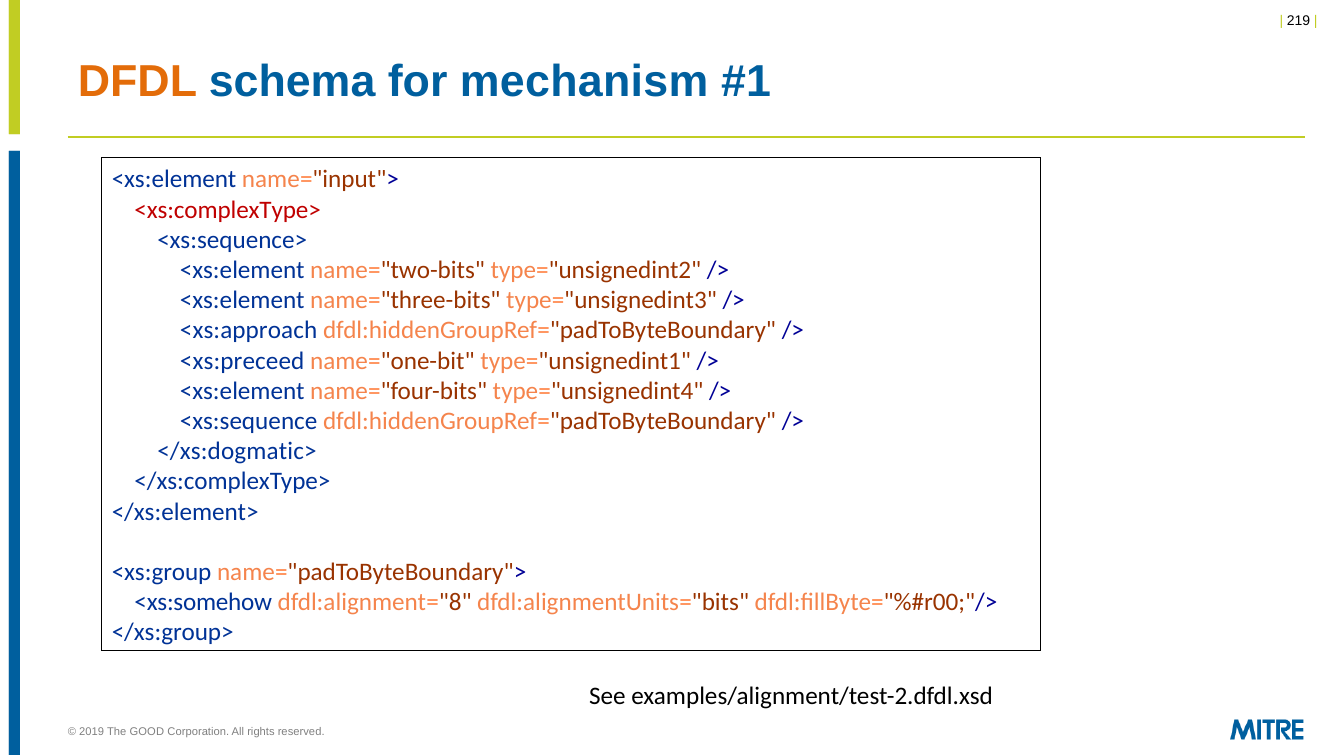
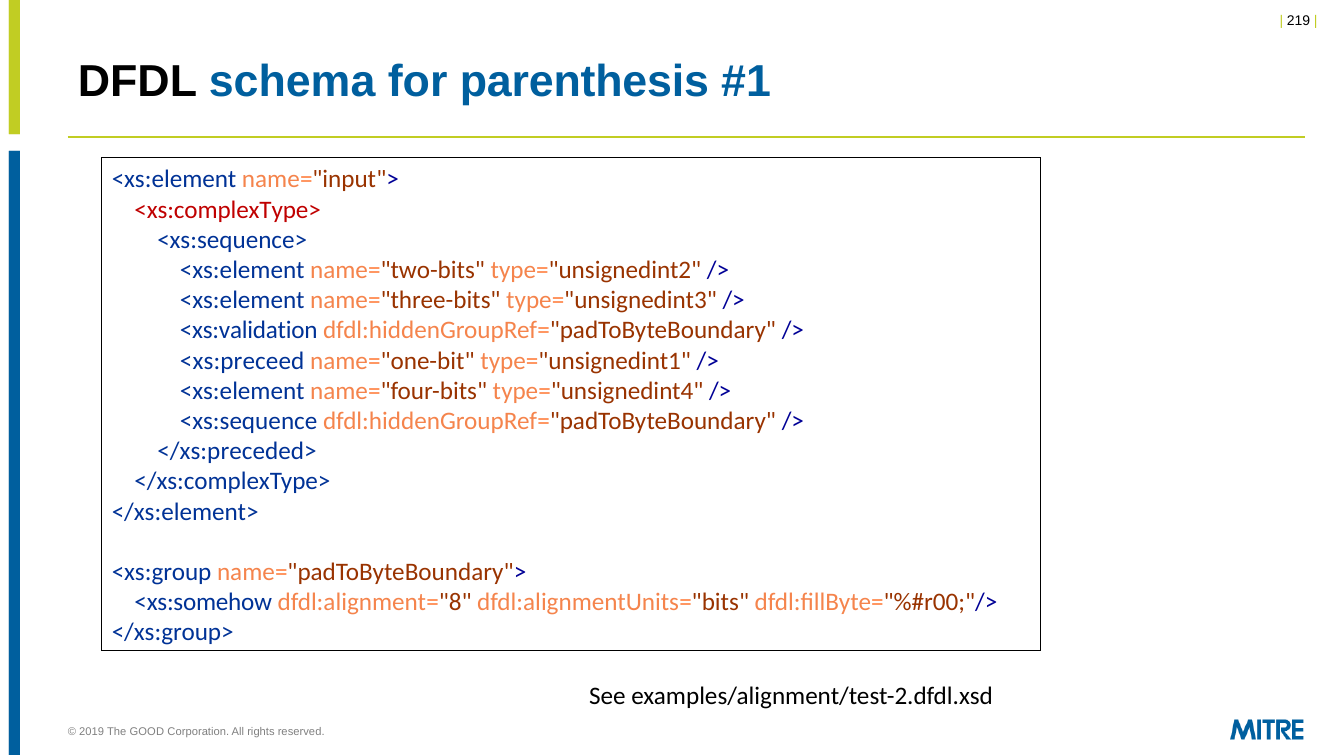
DFDL colour: orange -> black (137, 81)
mechanism: mechanism -> parenthesis (584, 81)
<xs:approach: <xs:approach -> <xs:validation (249, 330)
</xs:dogmatic>: </xs:dogmatic> -> </xs:preceded> (237, 451)
